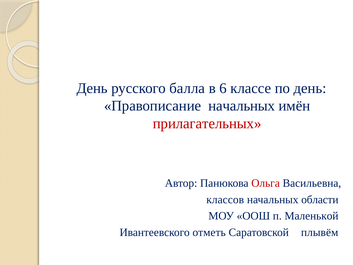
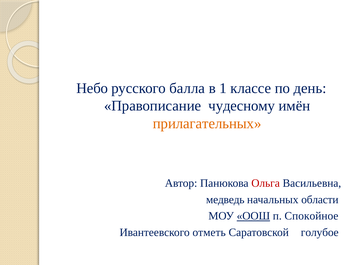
День: День -> Небо (92, 88)
6: 6 -> 1 (223, 88)
Правописание начальных: начальных -> чудесному (242, 106)
прилагательных colour: red -> orange (207, 123)
классов: классов -> медведь (225, 199)
ООШ underline: none -> present (253, 216)
Маленькой: Маленькой -> Спокойное (311, 216)
плывём: плывём -> голубое (320, 232)
